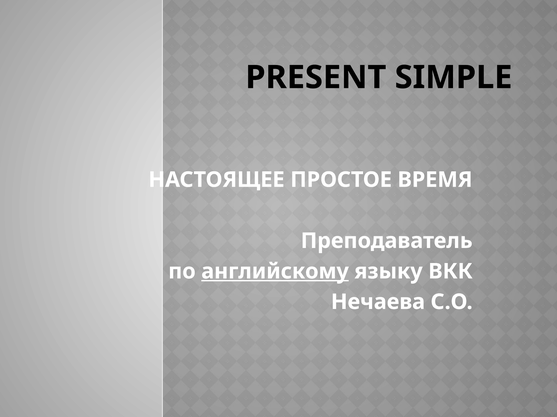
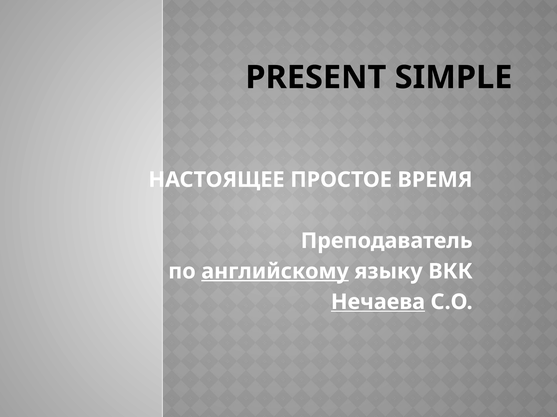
Нечаева underline: none -> present (378, 302)
